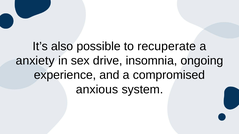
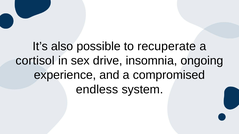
anxiety: anxiety -> cortisol (35, 61)
anxious: anxious -> endless (97, 90)
